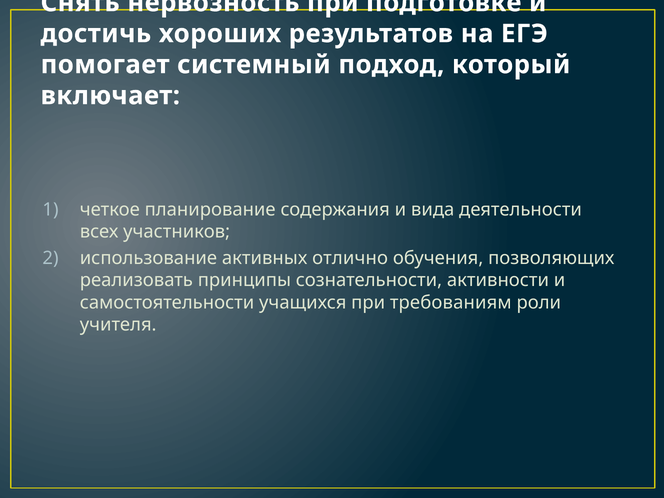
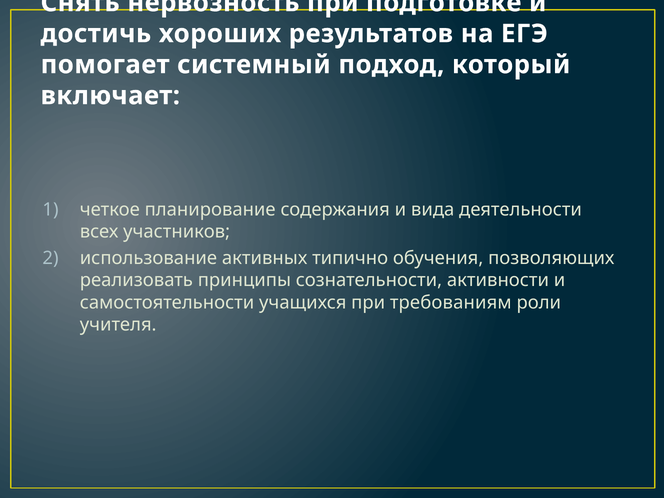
отлично: отлично -> типично (350, 258)
